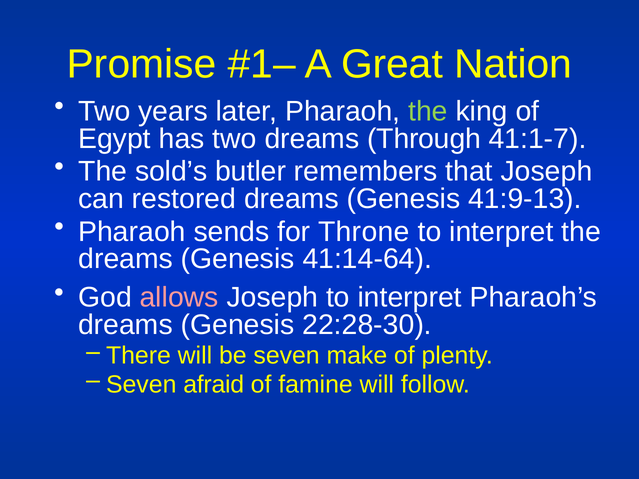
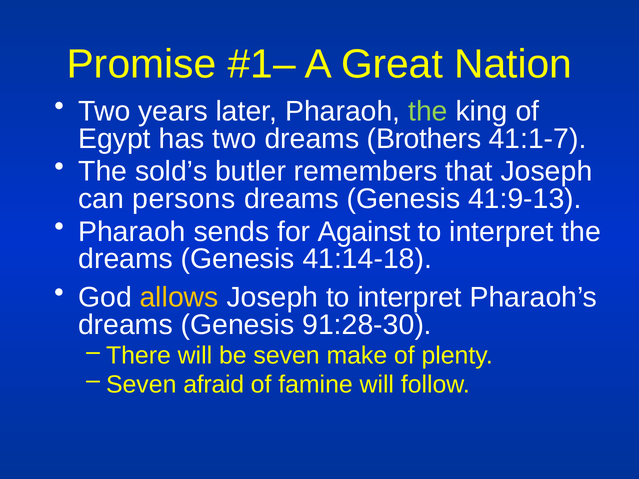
Through: Through -> Brothers (424, 139)
restored: restored -> persons (184, 199)
Throne: Throne -> Against (364, 232)
41:14-64: 41:14-64 -> 41:14-18 (367, 259)
allows colour: pink -> yellow (179, 298)
22:28-30: 22:28-30 -> 91:28-30 (367, 325)
